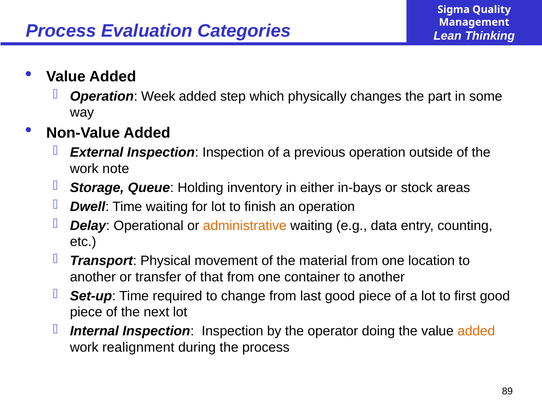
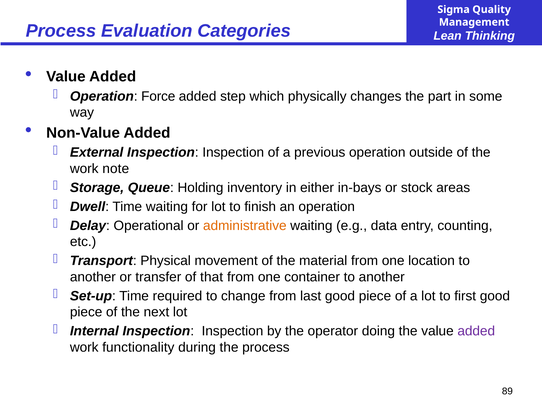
Week: Week -> Force (158, 96)
added colour: orange -> purple (476, 332)
realignment: realignment -> functionality (138, 348)
